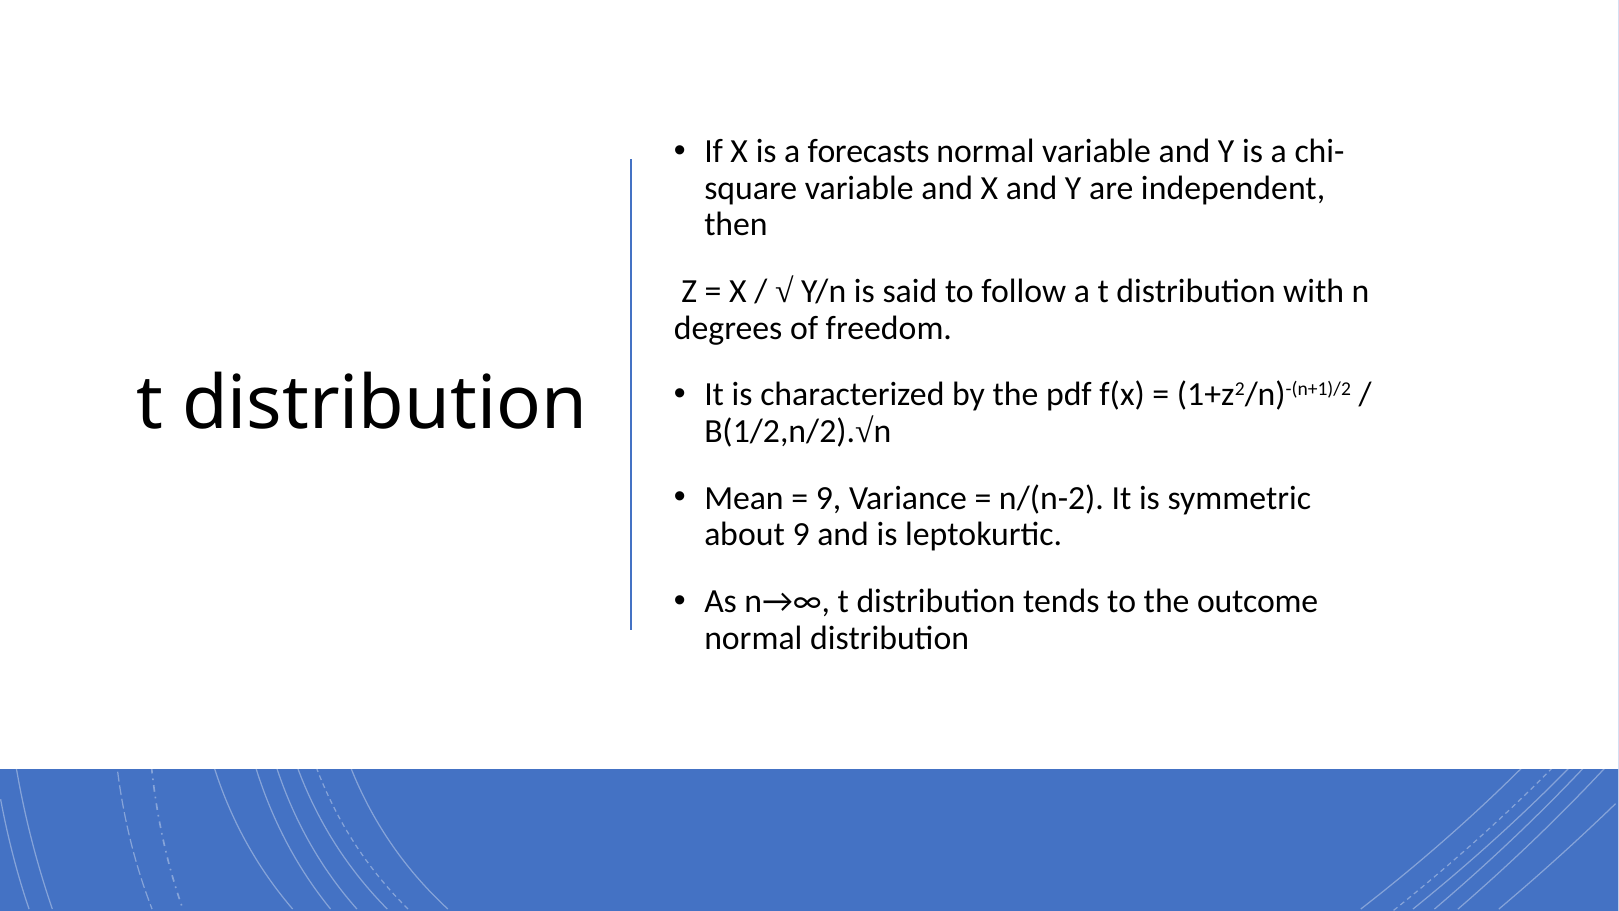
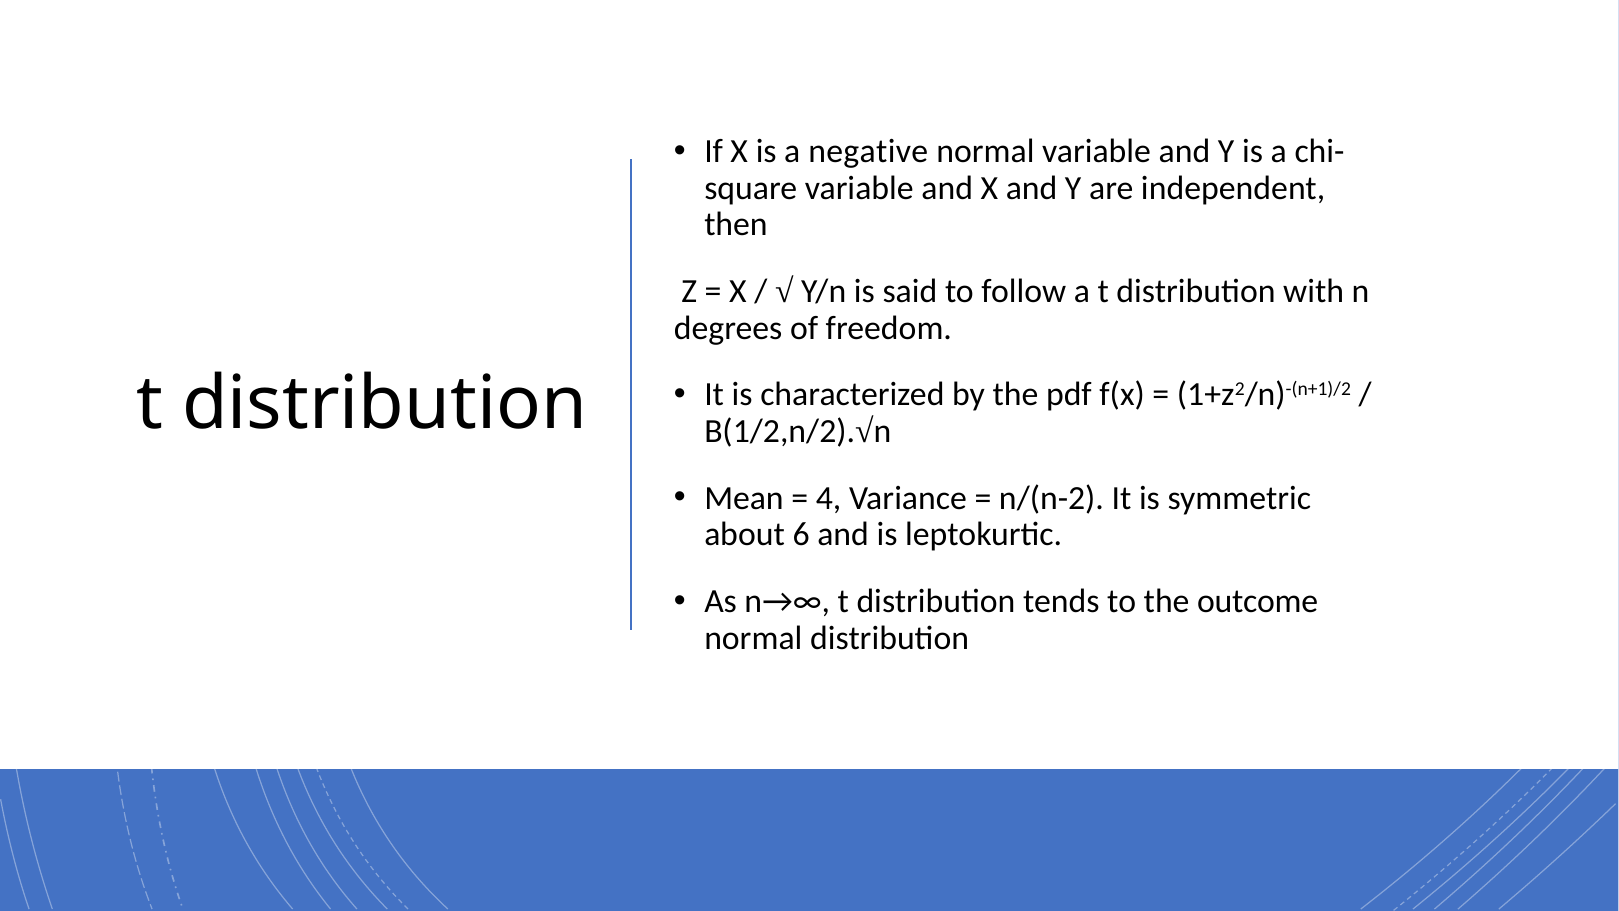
forecasts: forecasts -> negative (868, 152)
9: 9 -> 4 (829, 498)
about 9: 9 -> 6 (801, 534)
